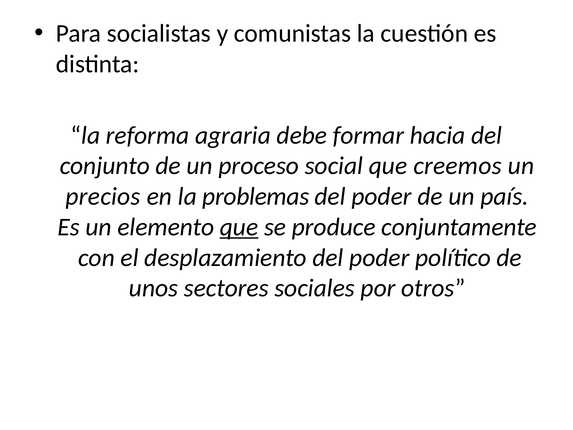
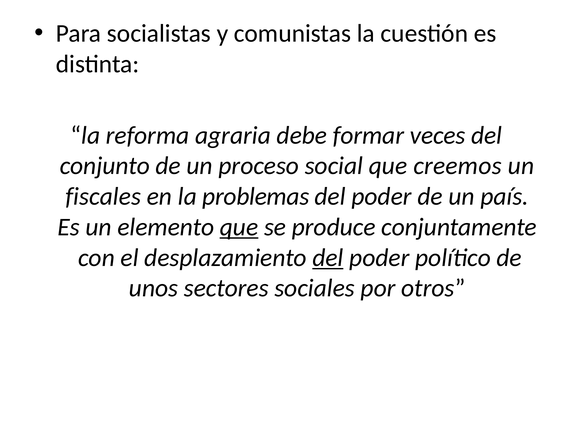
hacia: hacia -> veces (438, 135)
precios: precios -> fiscales (103, 196)
del underline: none -> present (328, 258)
